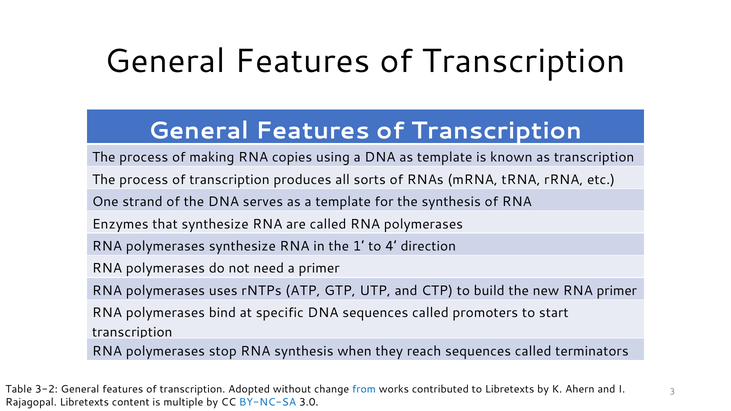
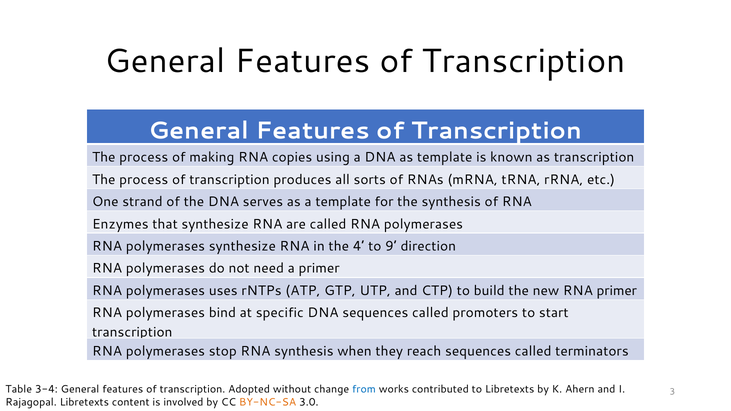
1: 1 -> 4 (359, 246)
4: 4 -> 9 (391, 246)
3-2: 3-2 -> 3-4 (46, 389)
multiple: multiple -> involved (183, 402)
BY-NC-SA colour: blue -> orange (268, 402)
